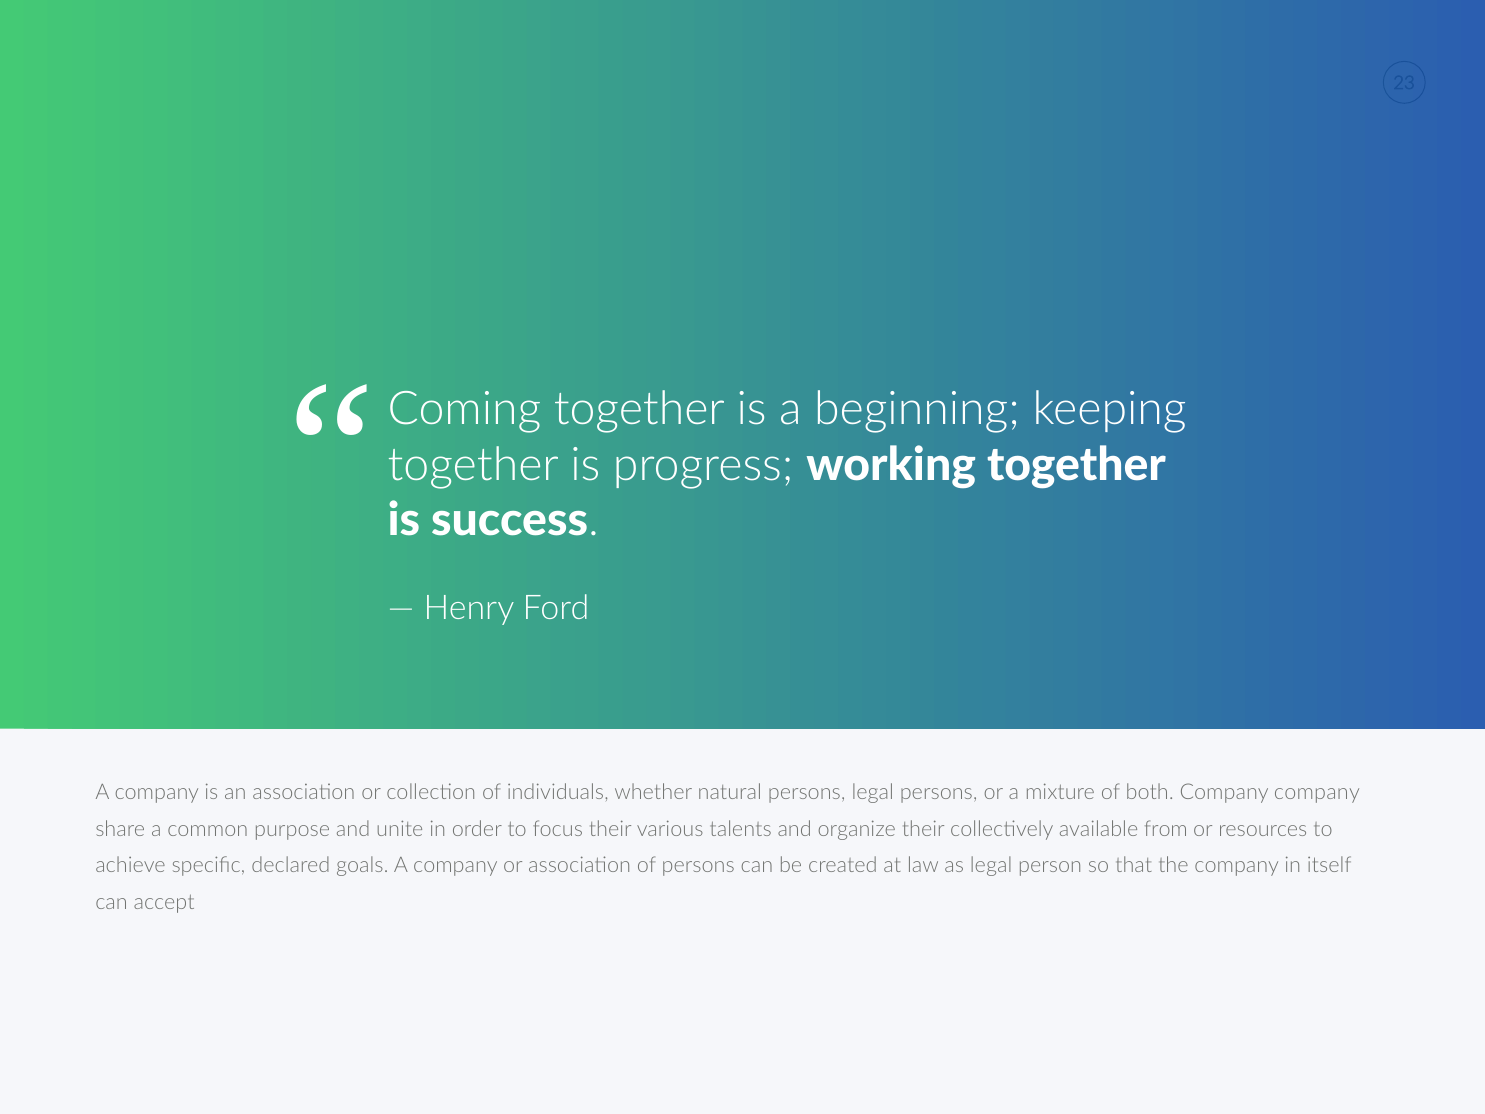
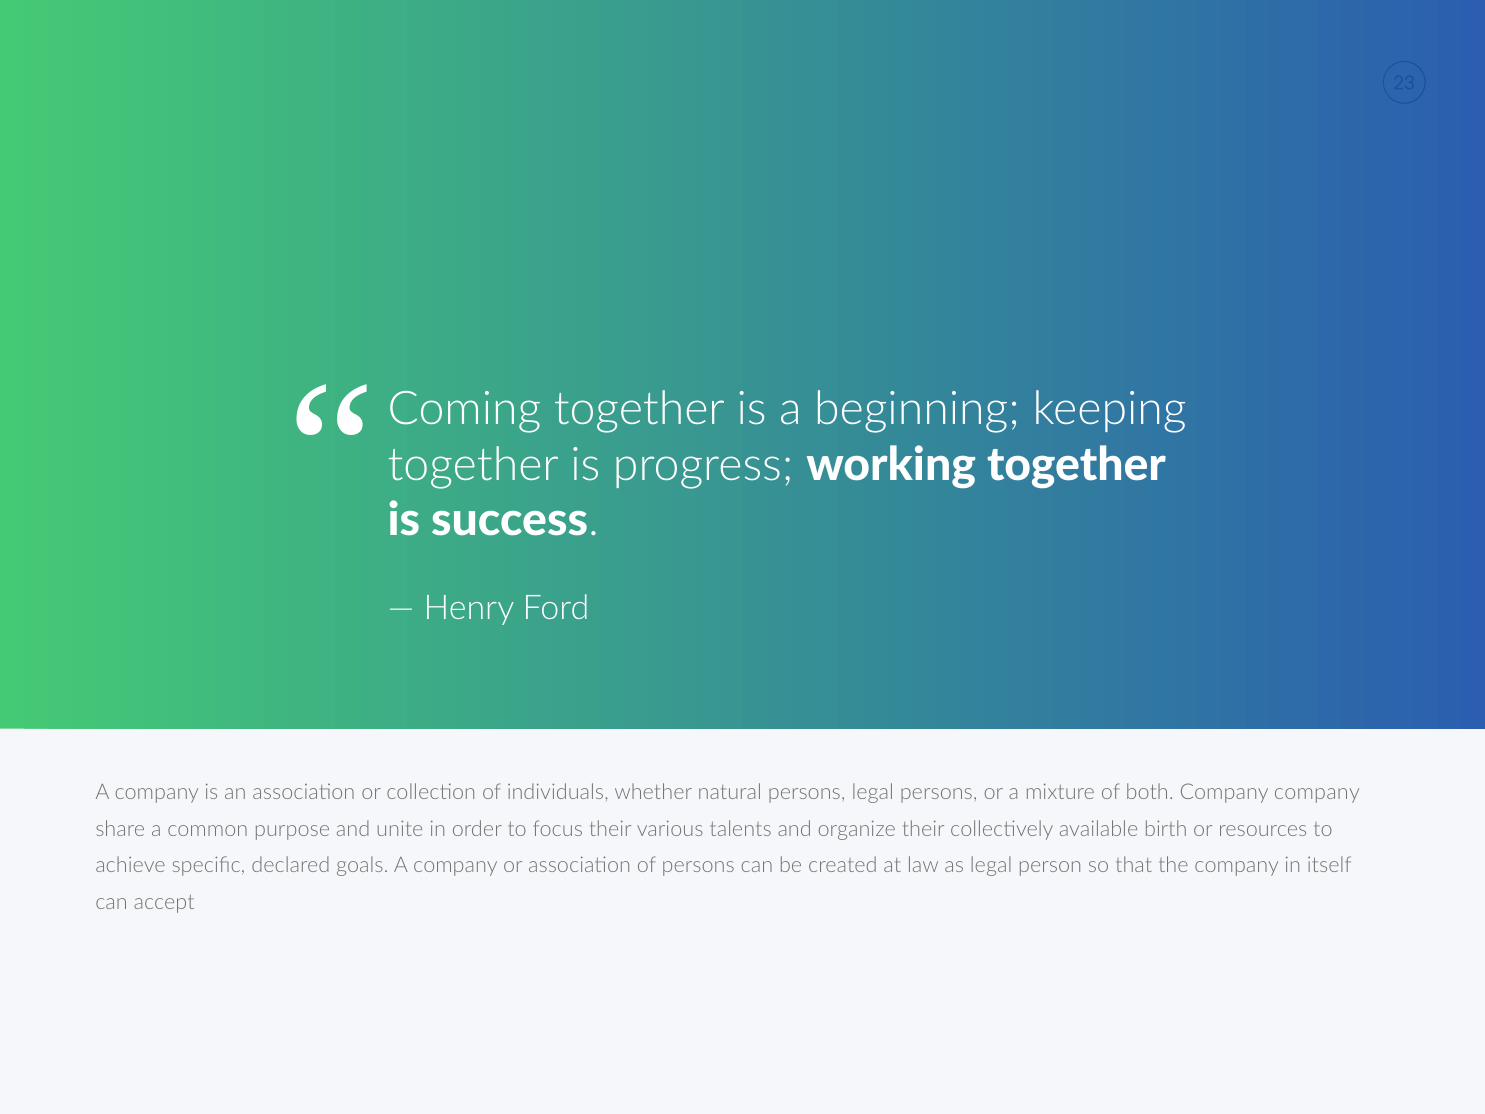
from: from -> birth (1166, 829)
